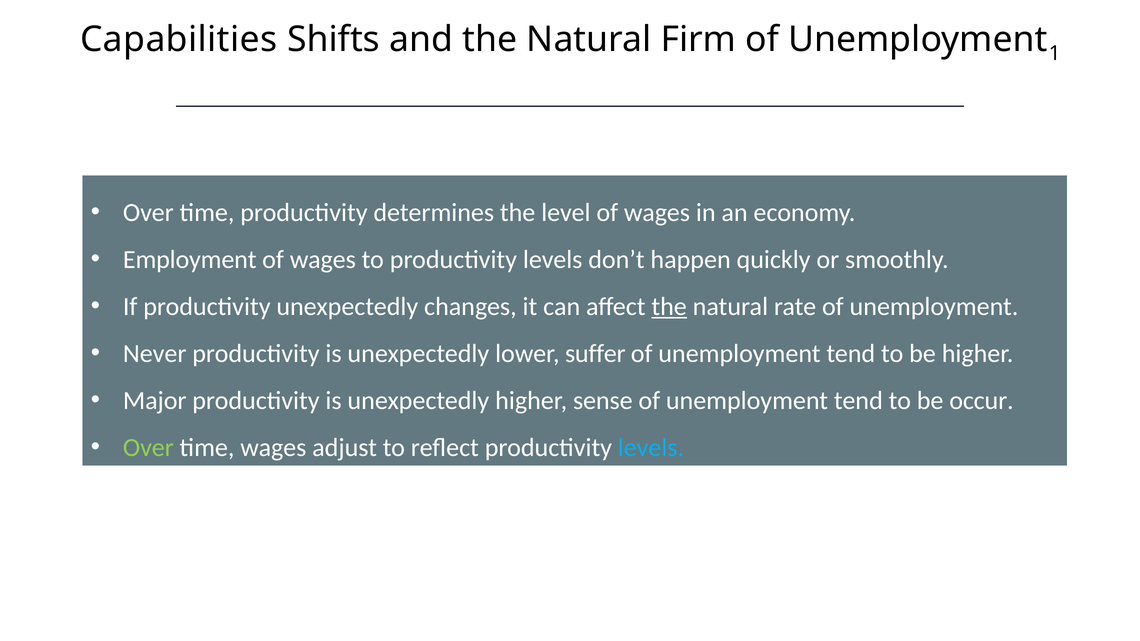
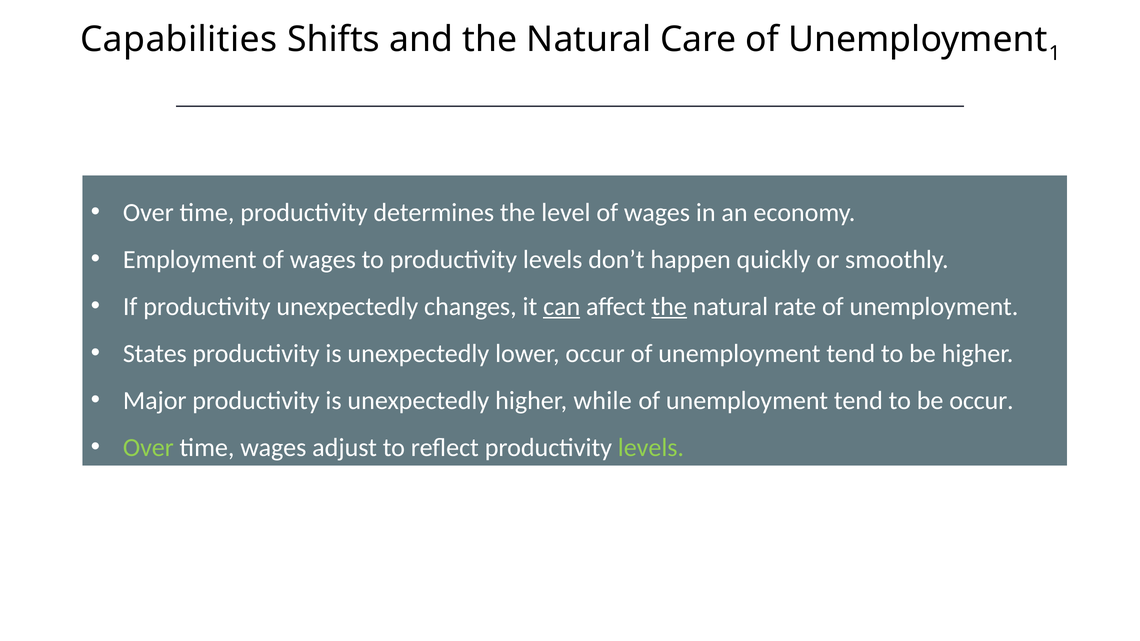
Firm: Firm -> Care (698, 40)
can underline: none -> present (562, 307)
Never: Never -> States (155, 354)
lower suffer: suffer -> occur (595, 354)
sense: sense -> while (603, 401)
levels colour: light blue -> light green (651, 448)
